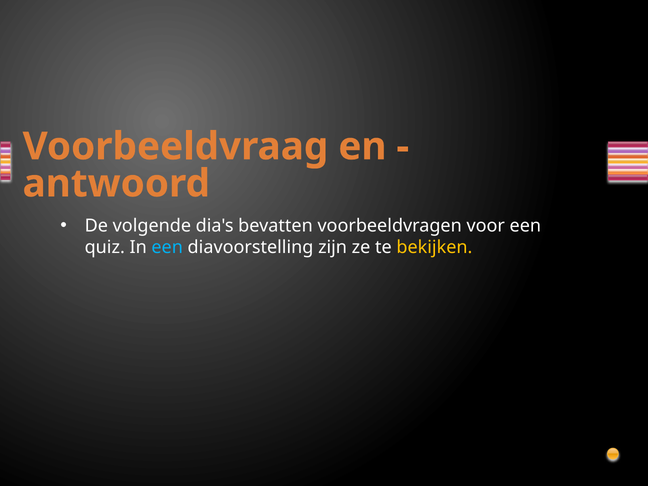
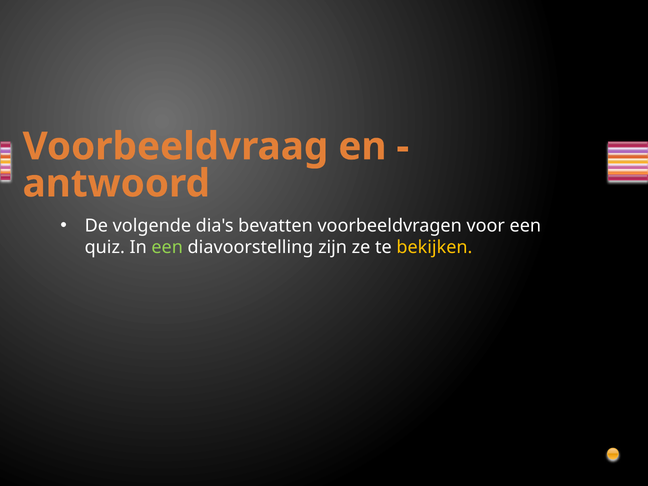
een colour: light blue -> light green (167, 247)
